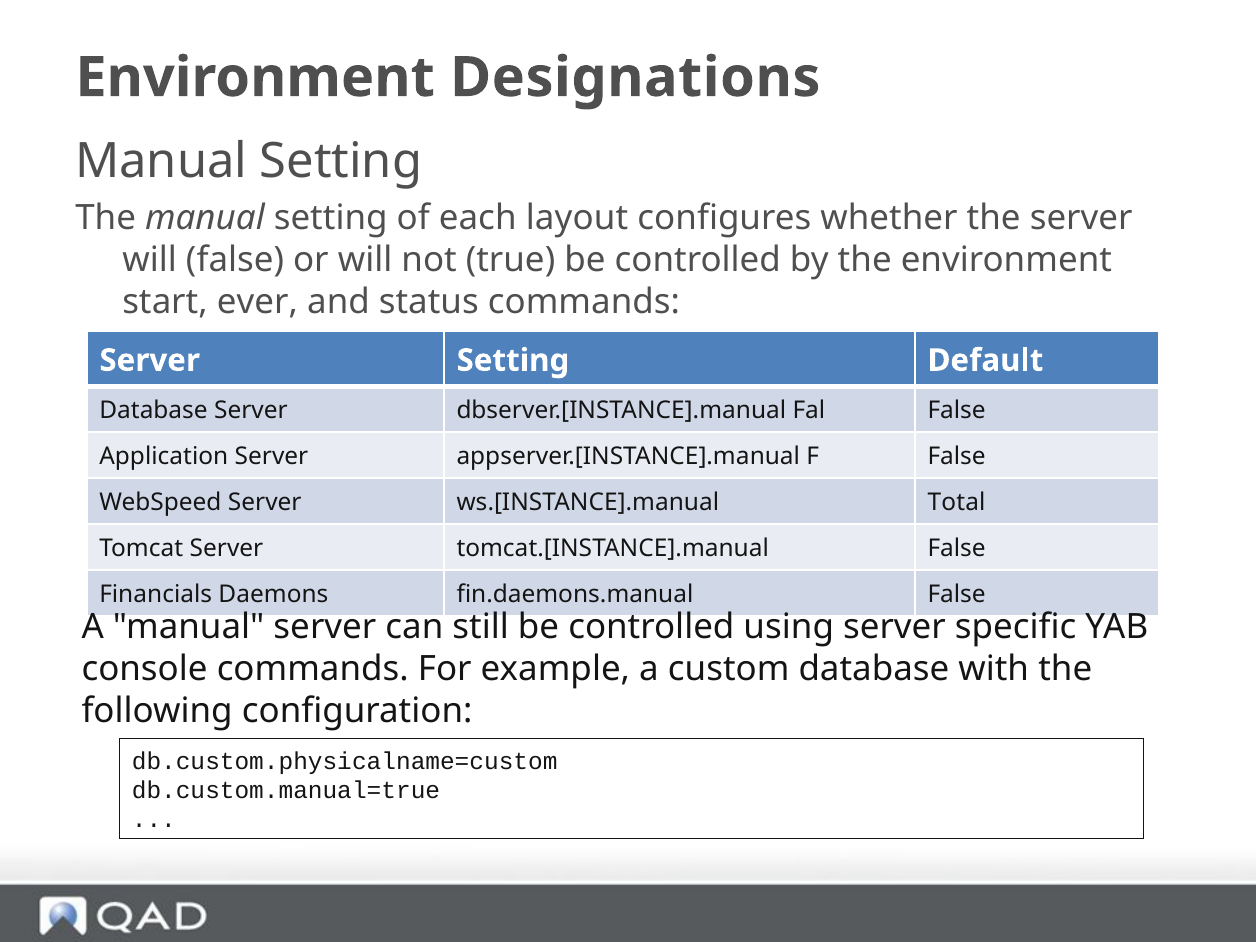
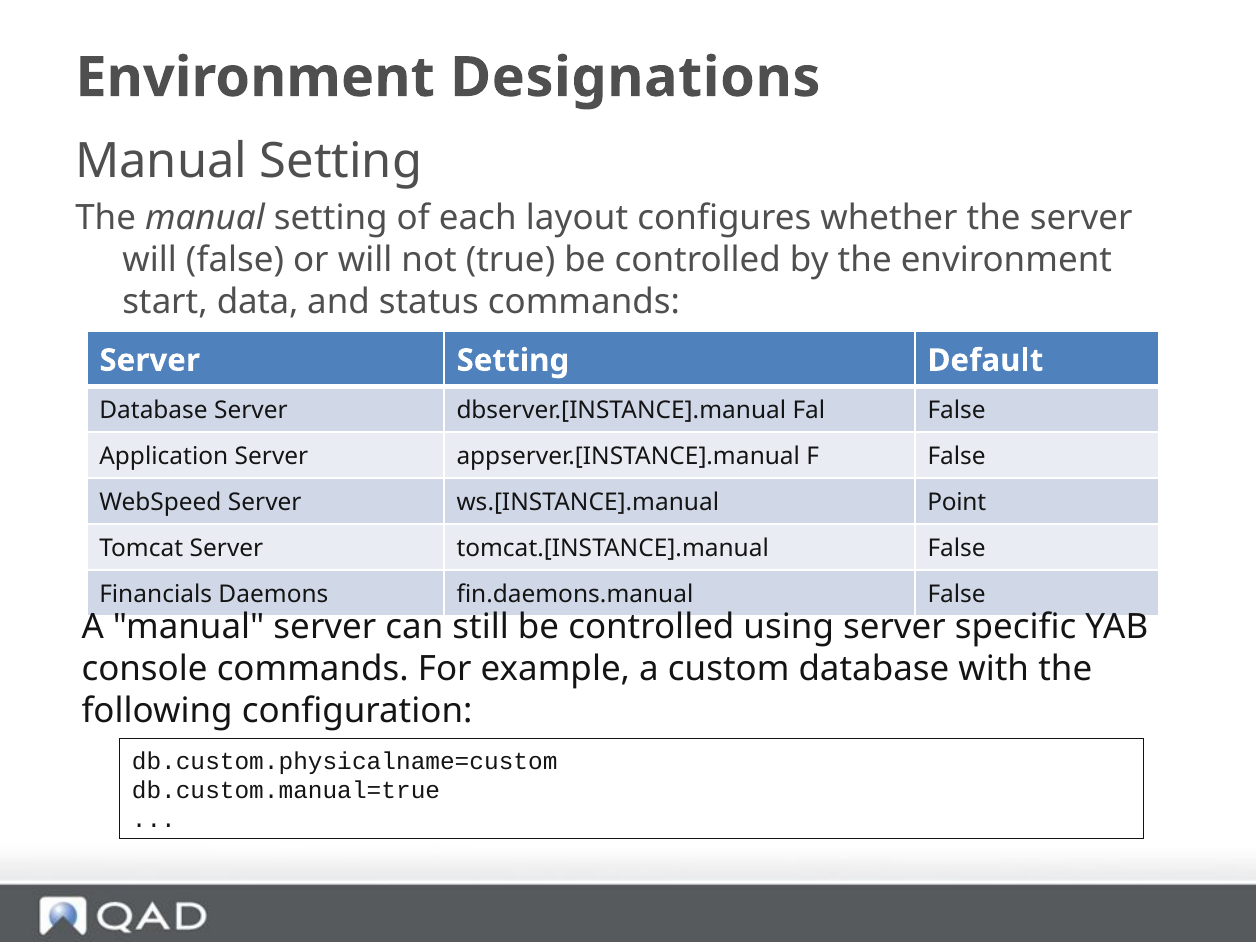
ever: ever -> data (258, 302)
Total: Total -> Point (957, 502)
